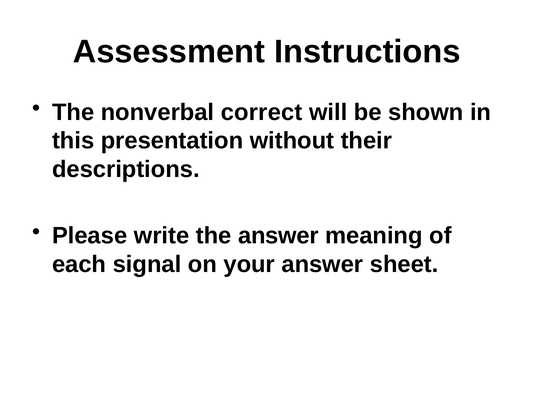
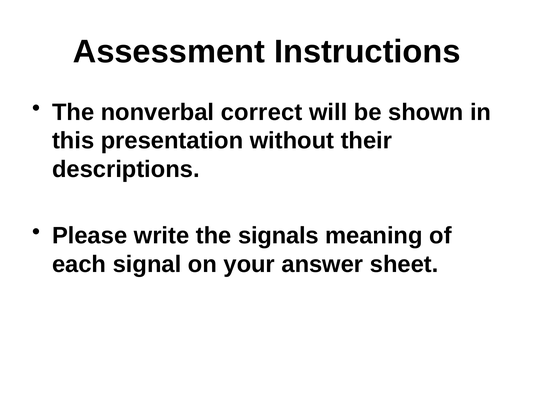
the answer: answer -> signals (278, 235)
